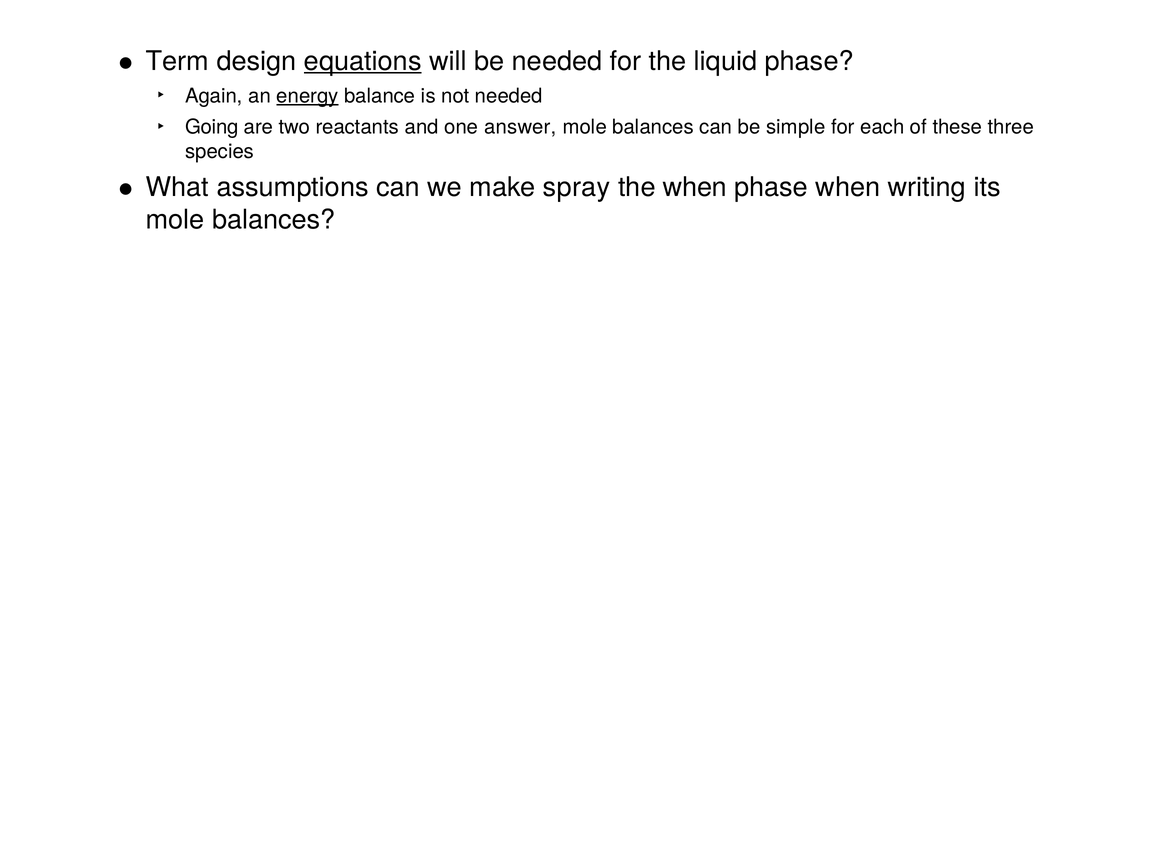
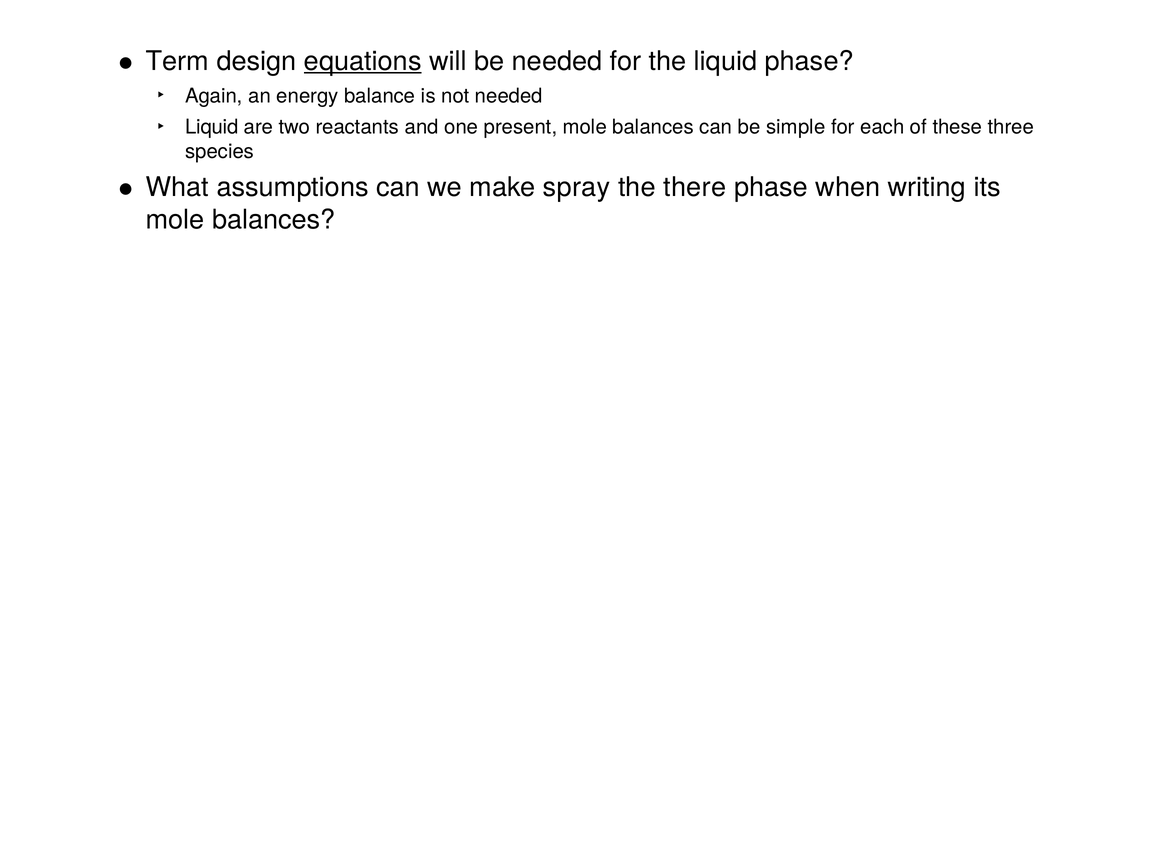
energy underline: present -> none (308, 96)
Going: Going -> Liquid (212, 127)
answer: answer -> present (520, 127)
the when: when -> there (695, 187)
